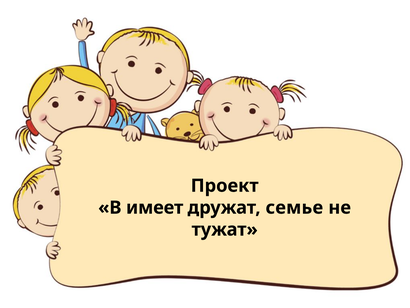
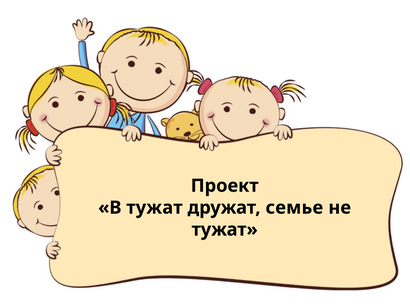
В имеет: имеет -> тужат (154, 207)
